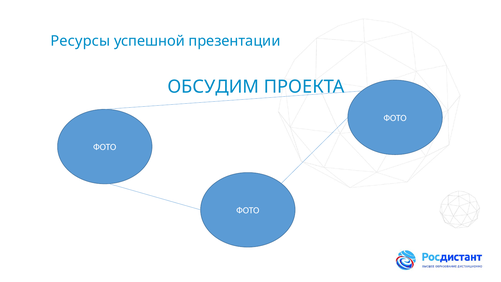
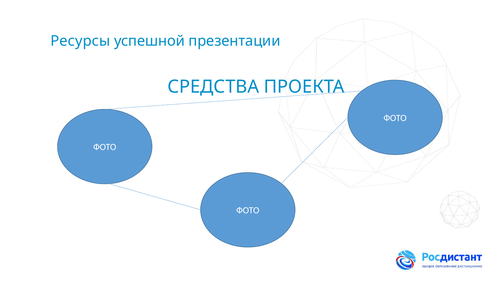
ОБСУДИМ: ОБСУДИМ -> СРЕДСТВА (213, 87)
